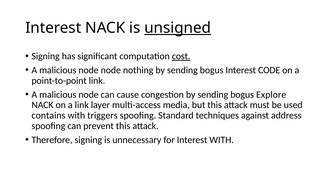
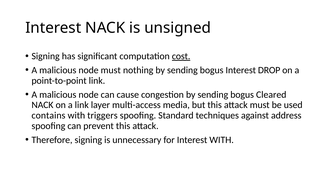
unsigned underline: present -> none (178, 28)
node node: node -> must (111, 70)
CODE: CODE -> DROP (269, 70)
Explore: Explore -> Cleared (271, 94)
